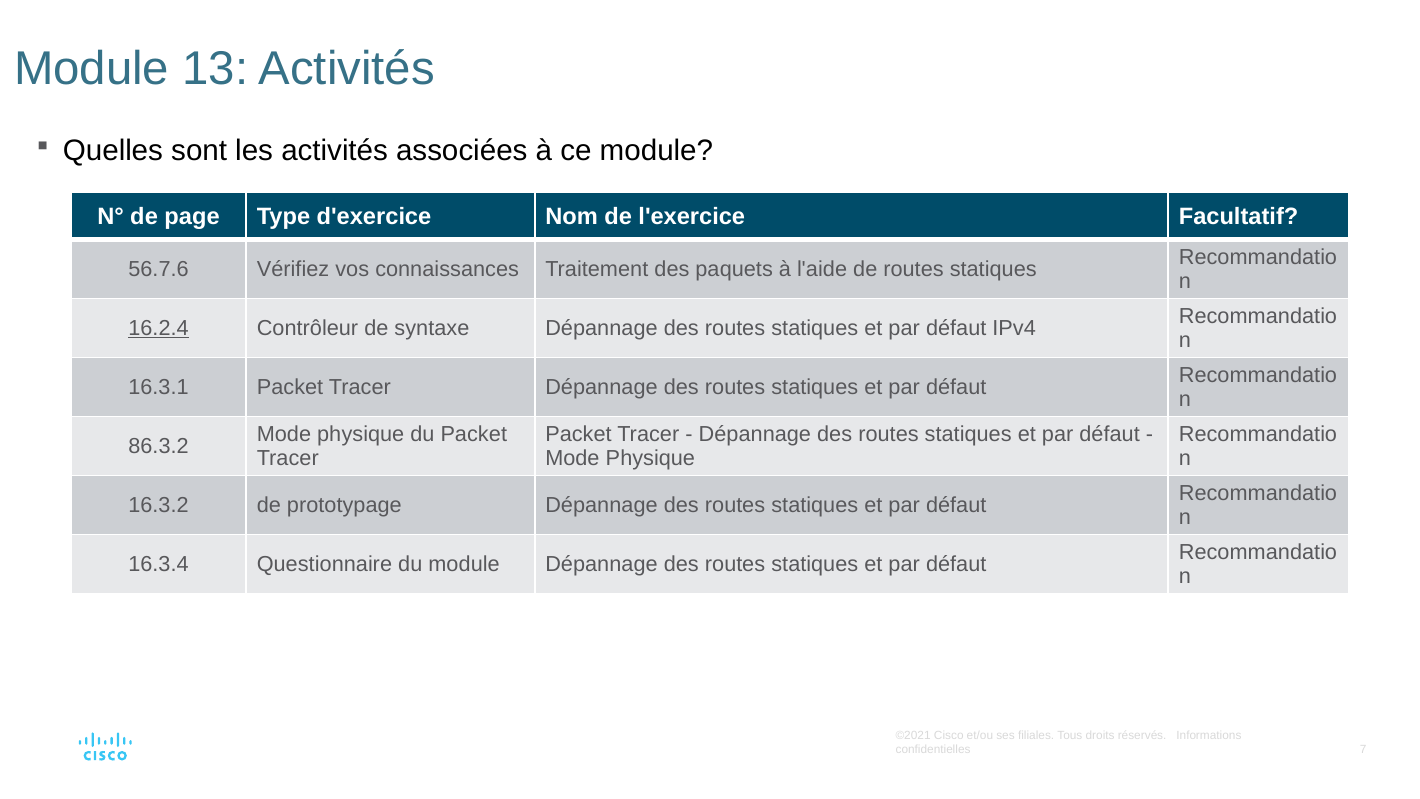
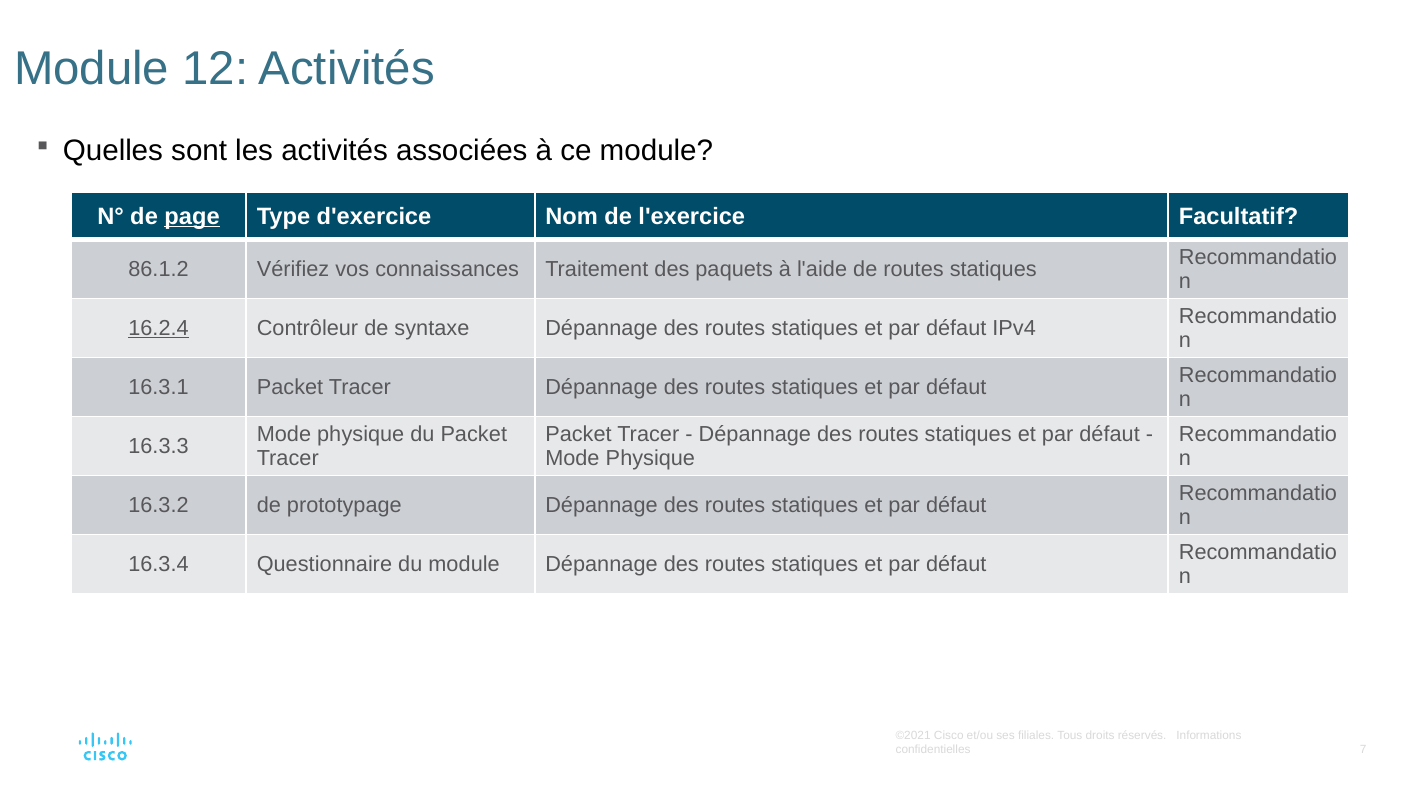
13: 13 -> 12 (215, 69)
page underline: none -> present (192, 216)
56.7.6: 56.7.6 -> 86.1.2 (159, 269)
86.3.2: 86.3.2 -> 16.3.3 (159, 446)
